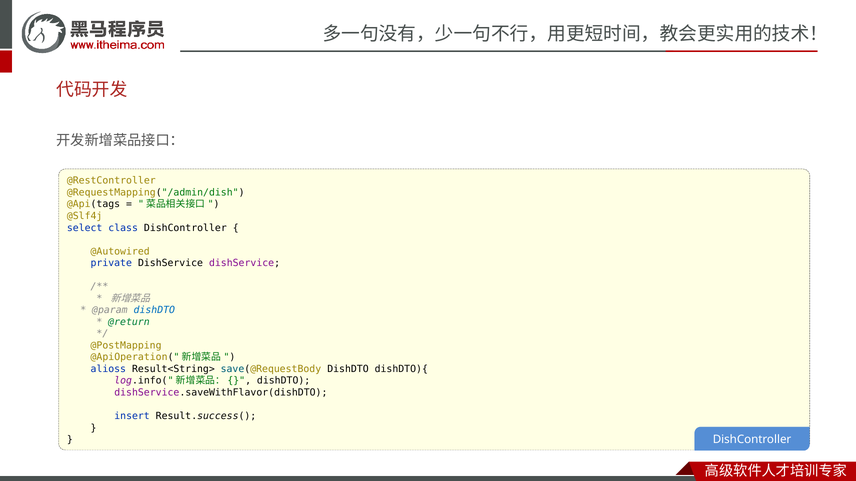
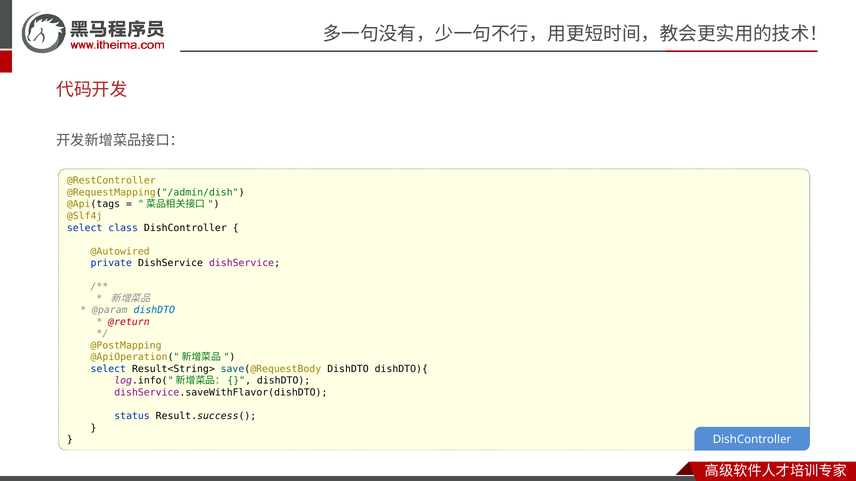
@return colour: green -> red (129, 322)
alioss: alioss -> select (108, 369)
insert: insert -> status (132, 416)
